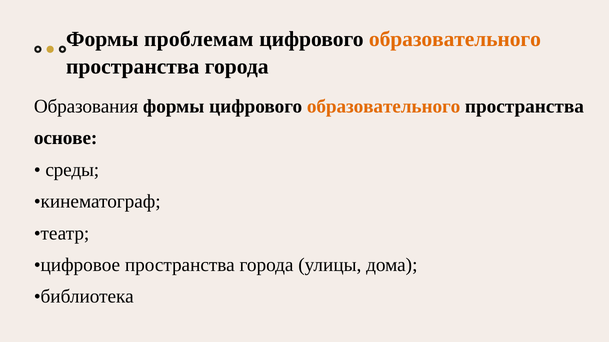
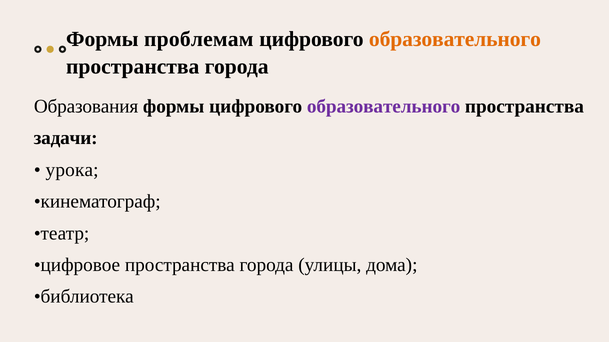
образовательного colour: orange -> purple (384, 107)
основе: основе -> задачи (66, 138)
среды: среды -> урока (72, 170)
